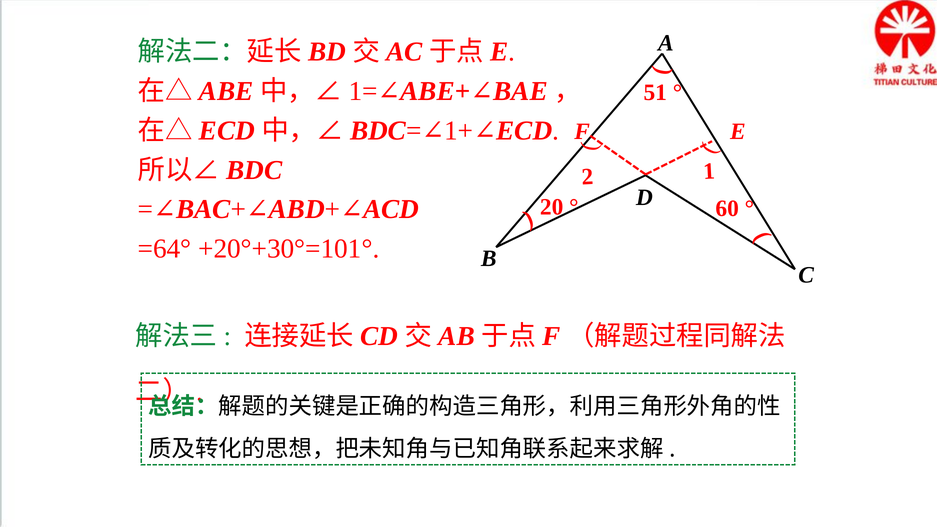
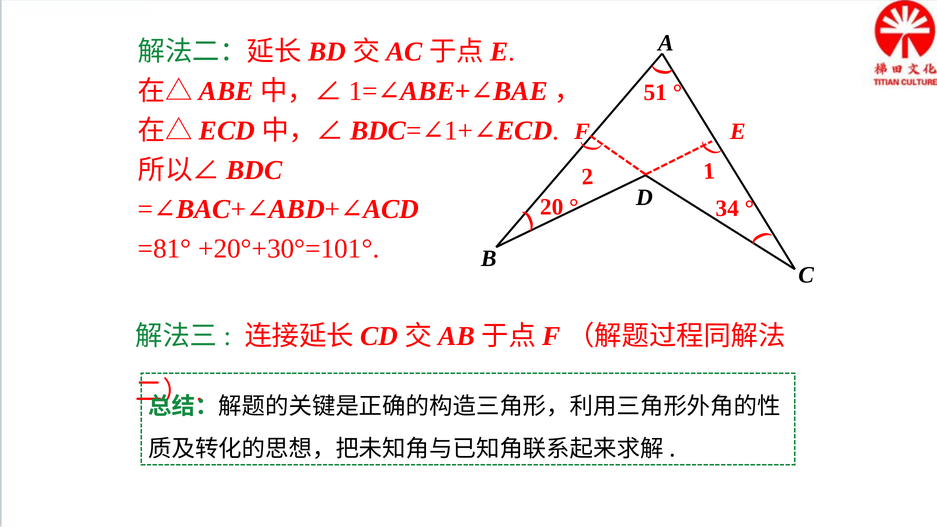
60: 60 -> 34 (727, 209)
=64°: =64° -> =81° (165, 249)
